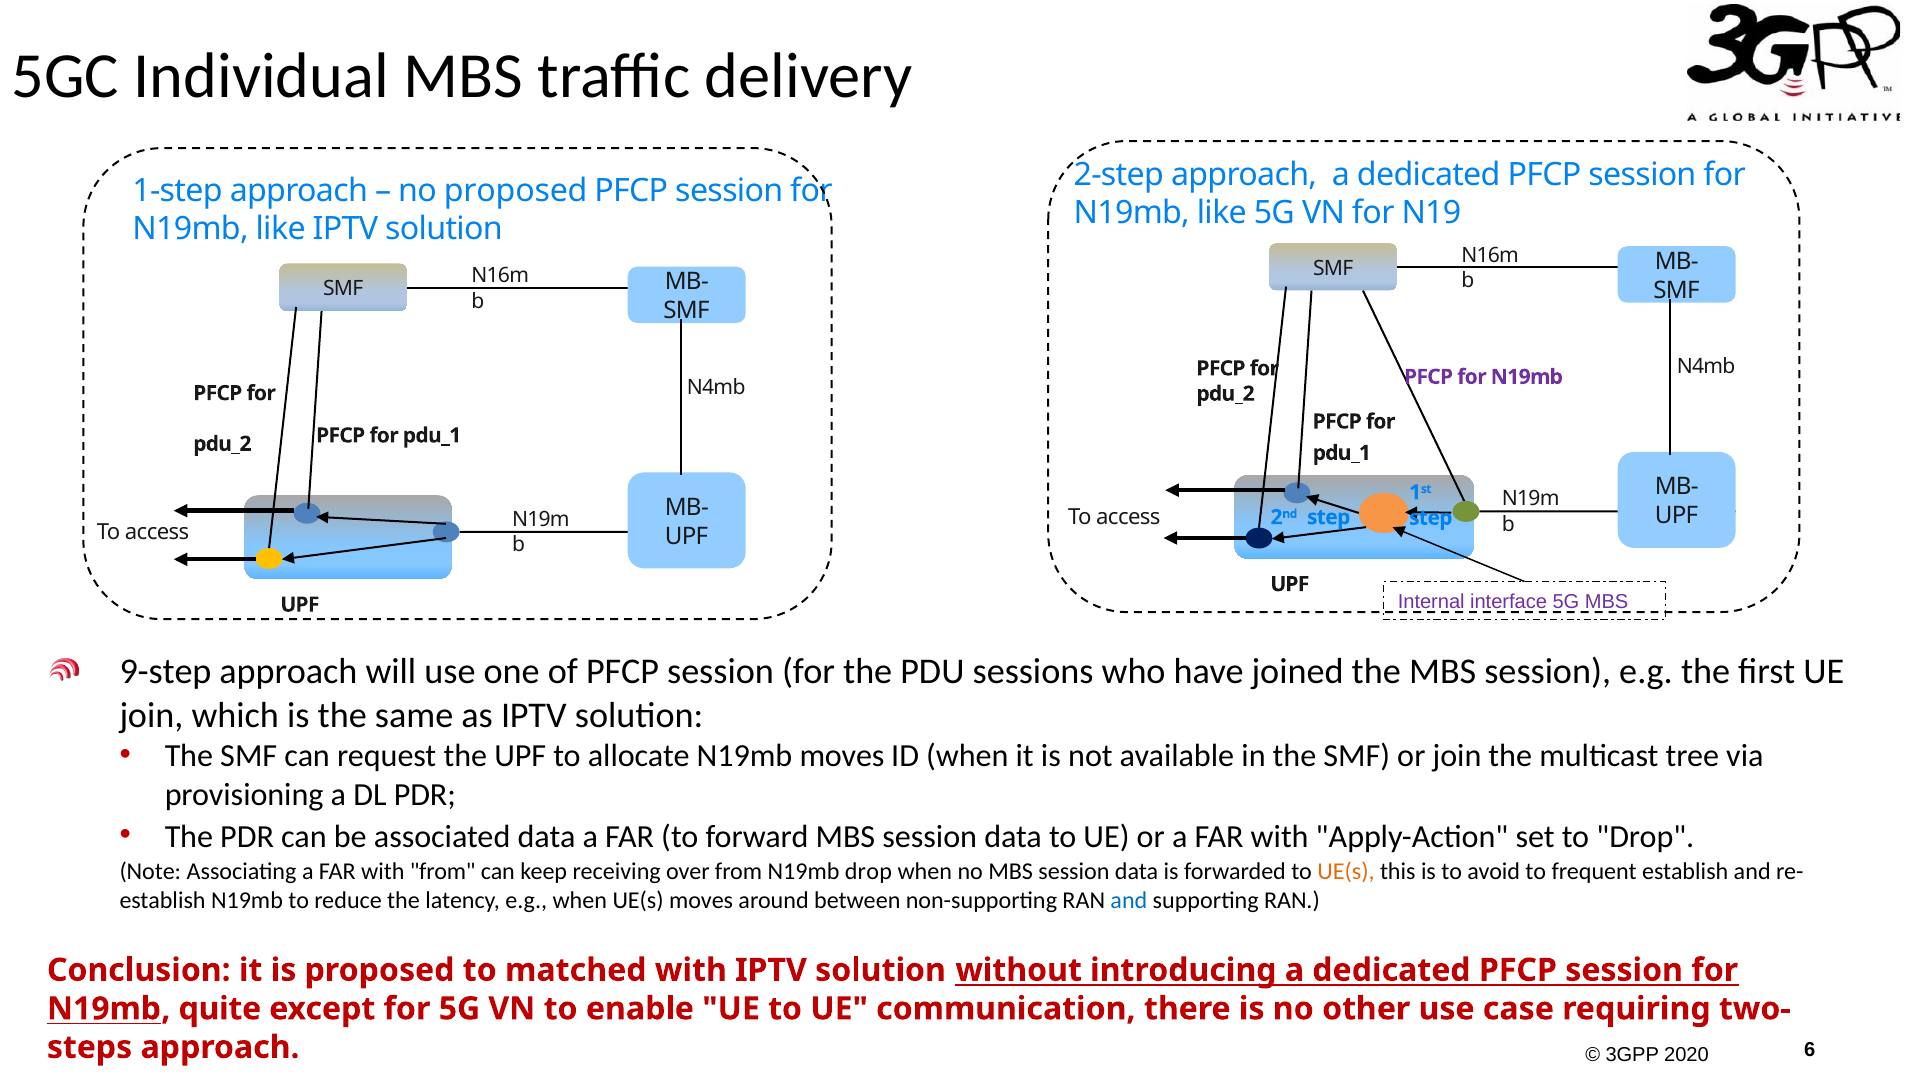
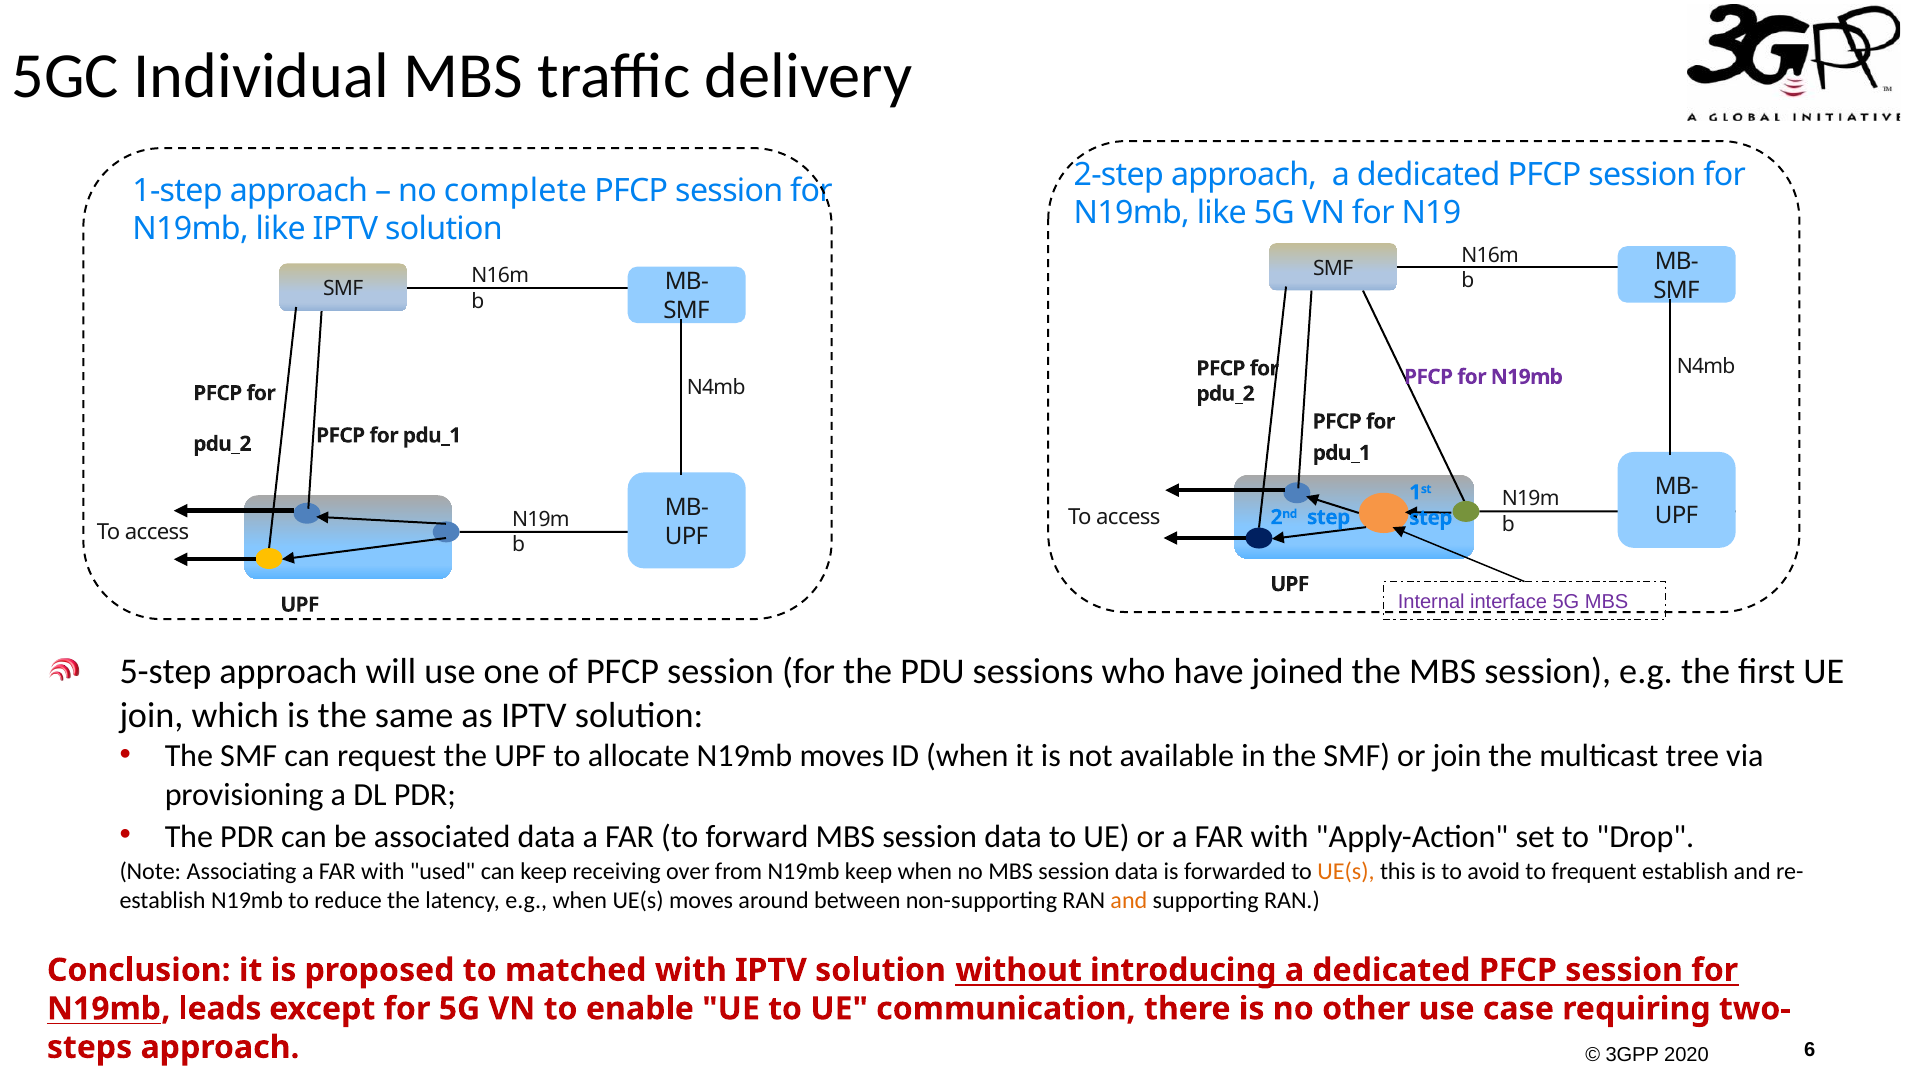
no proposed: proposed -> complete (515, 191)
9-step: 9-step -> 5-step (165, 672)
with from: from -> used (443, 871)
N19mb drop: drop -> keep (869, 871)
and colour: blue -> orange (1129, 900)
quite: quite -> leads (220, 1008)
